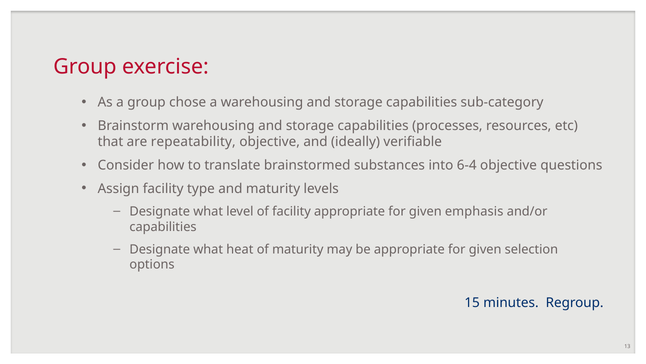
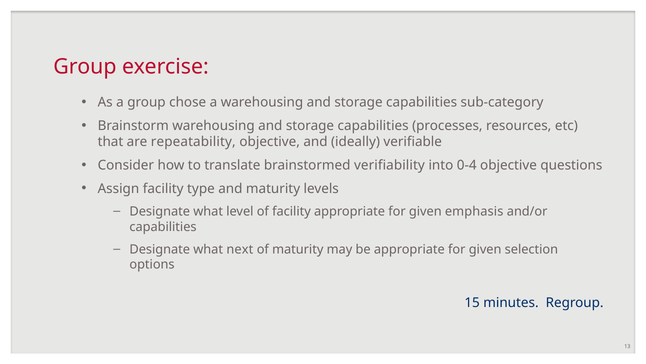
substances: substances -> verifiability (389, 165)
6-4: 6-4 -> 0-4 (467, 165)
heat: heat -> next (240, 249)
